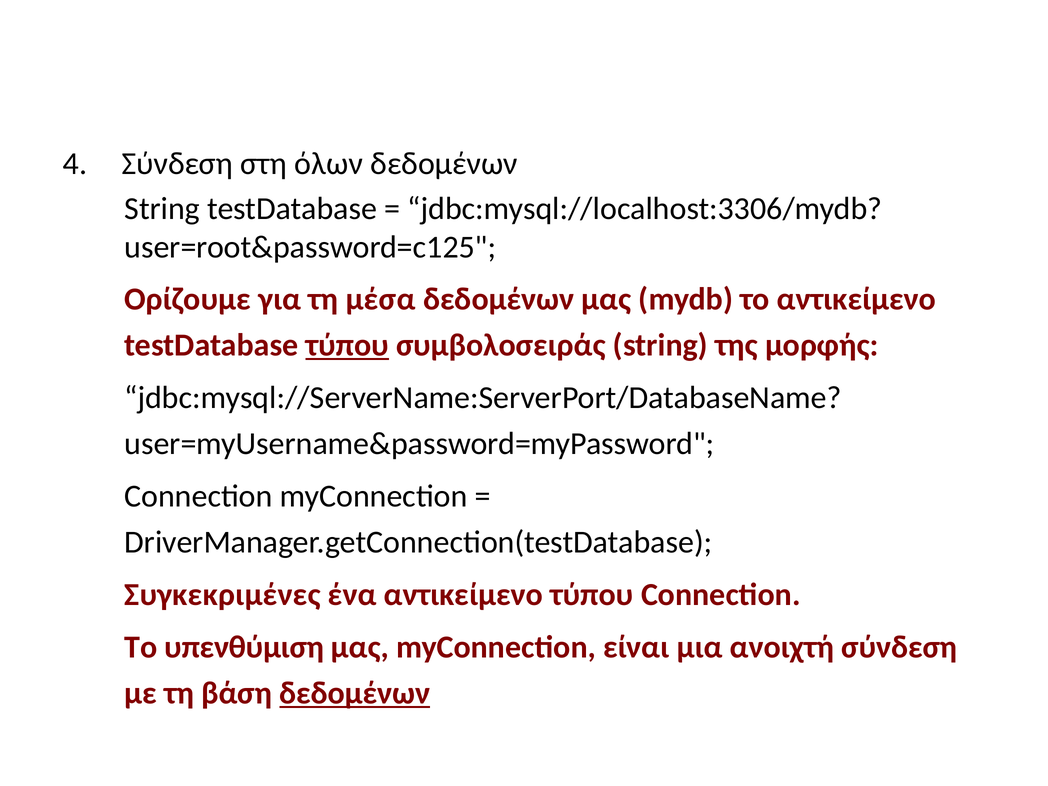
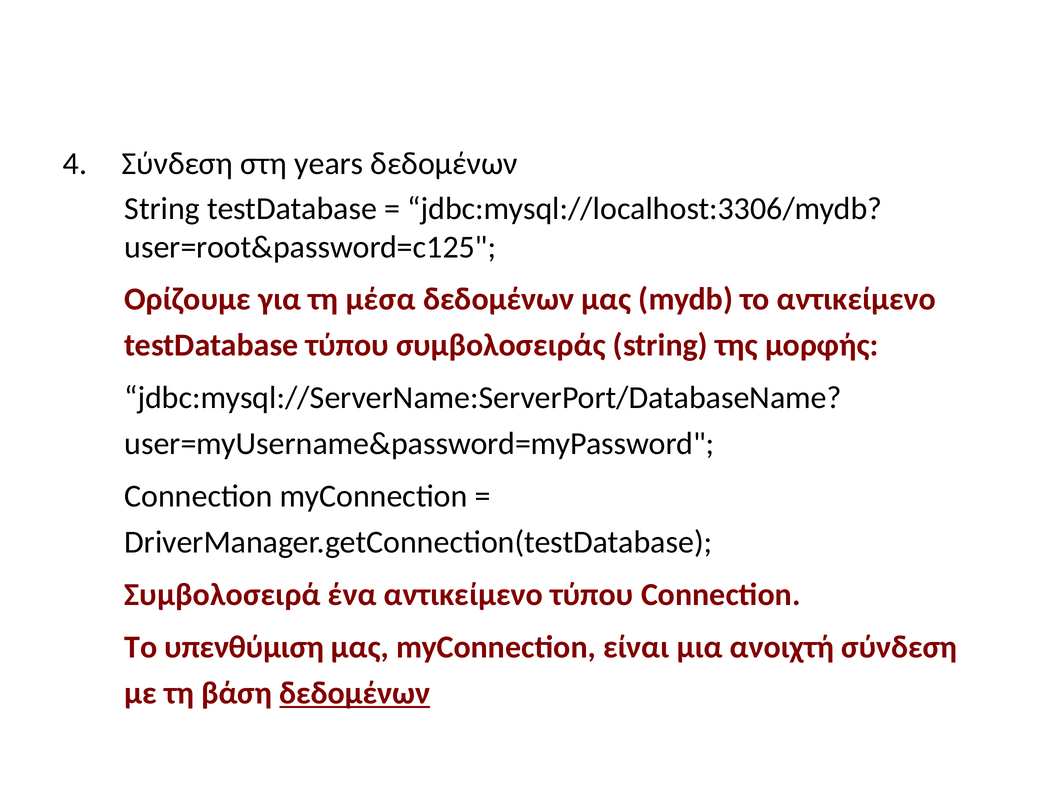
όλων: όλων -> years (329, 164)
τύπου underline: present -> none (347, 345)
Συγκεκριμένες: Συγκεκριμένες -> Συμβολοσειρά (223, 595)
